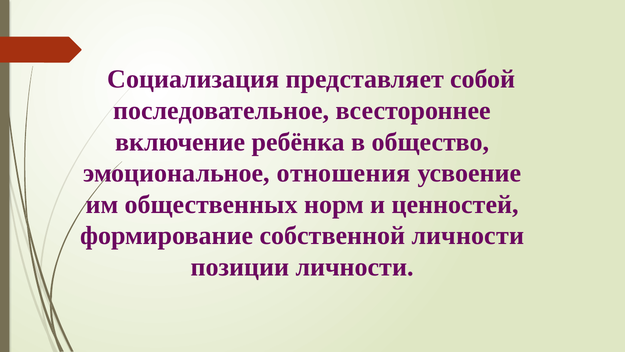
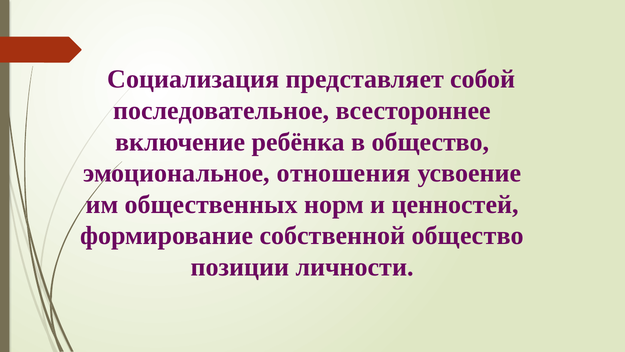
собственной личности: личности -> общество (468, 236)
